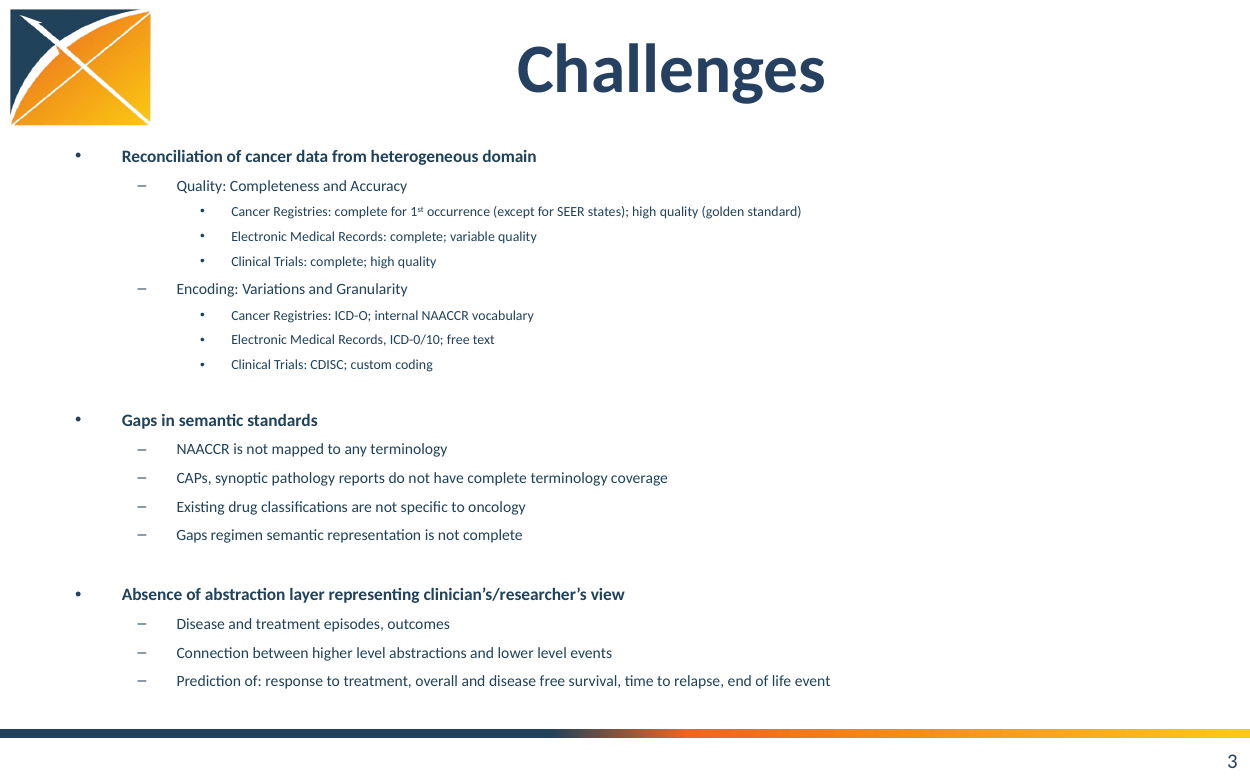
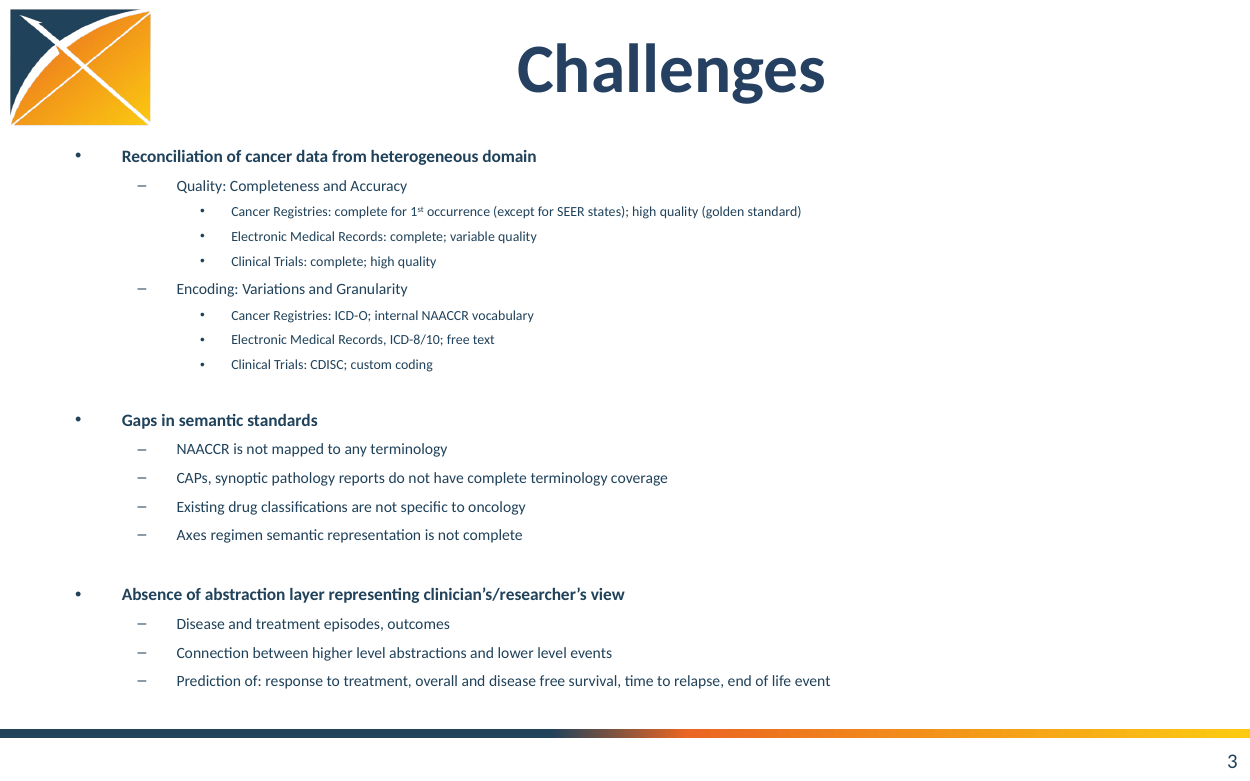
ICD-0/10: ICD-0/10 -> ICD-8/10 (417, 340)
Gaps: Gaps -> Axes (192, 536)
